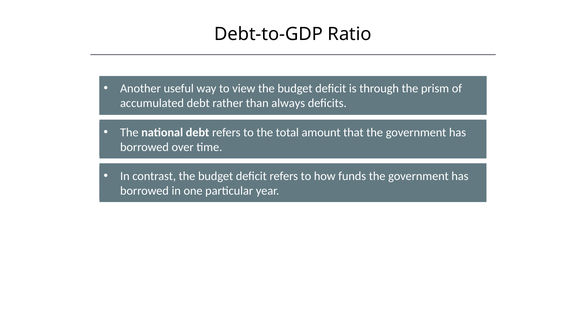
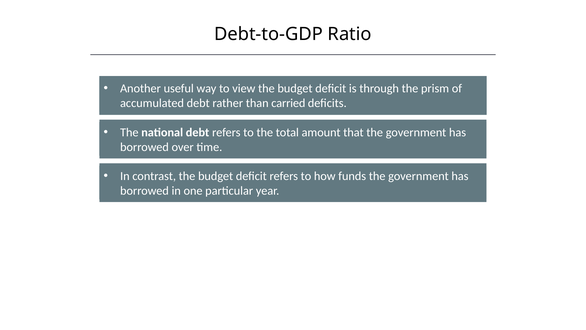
always: always -> carried (288, 103)
